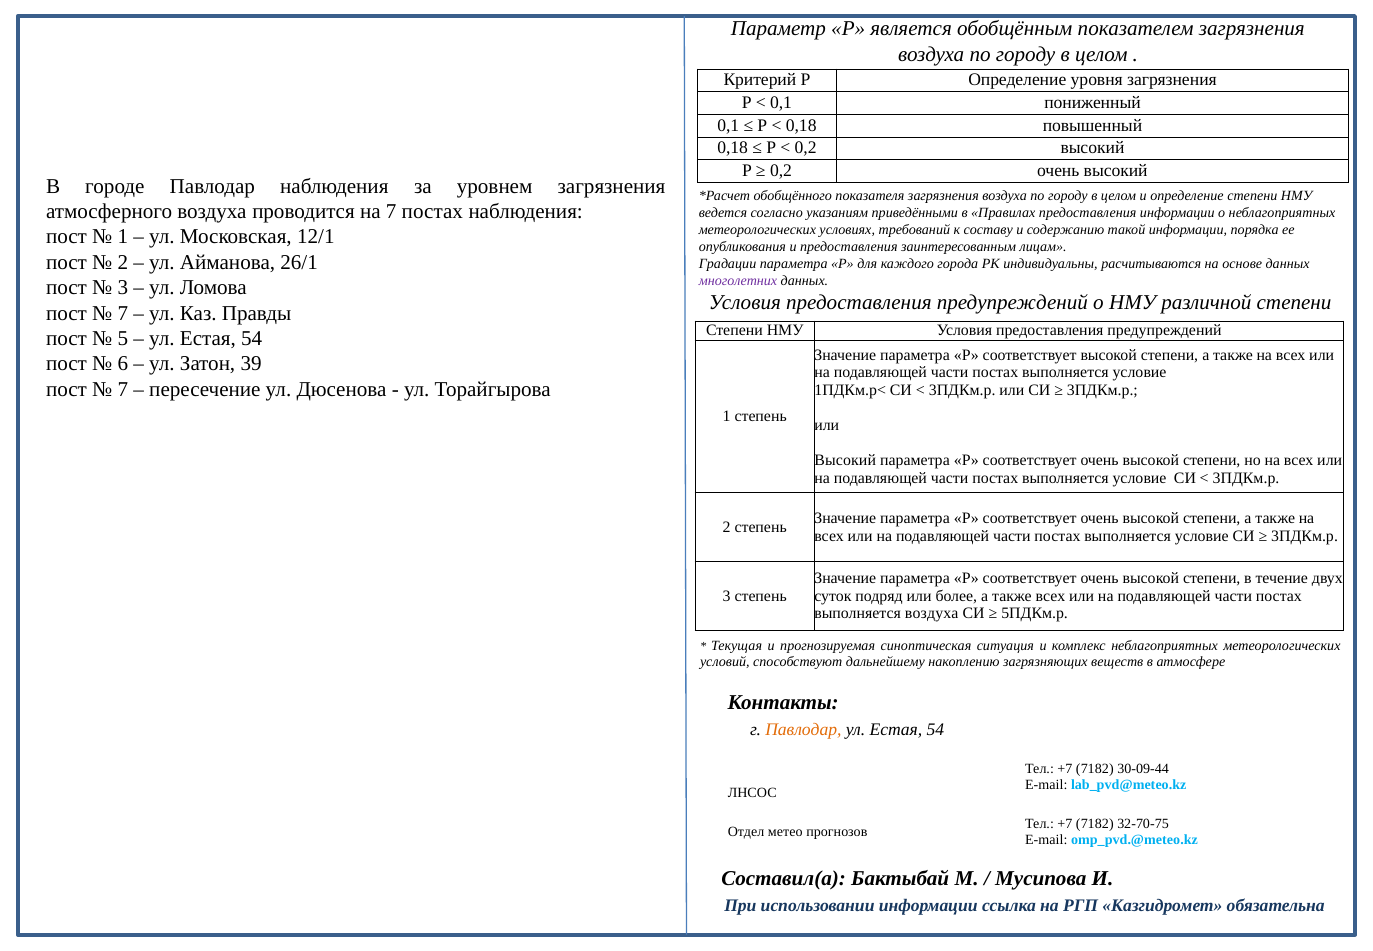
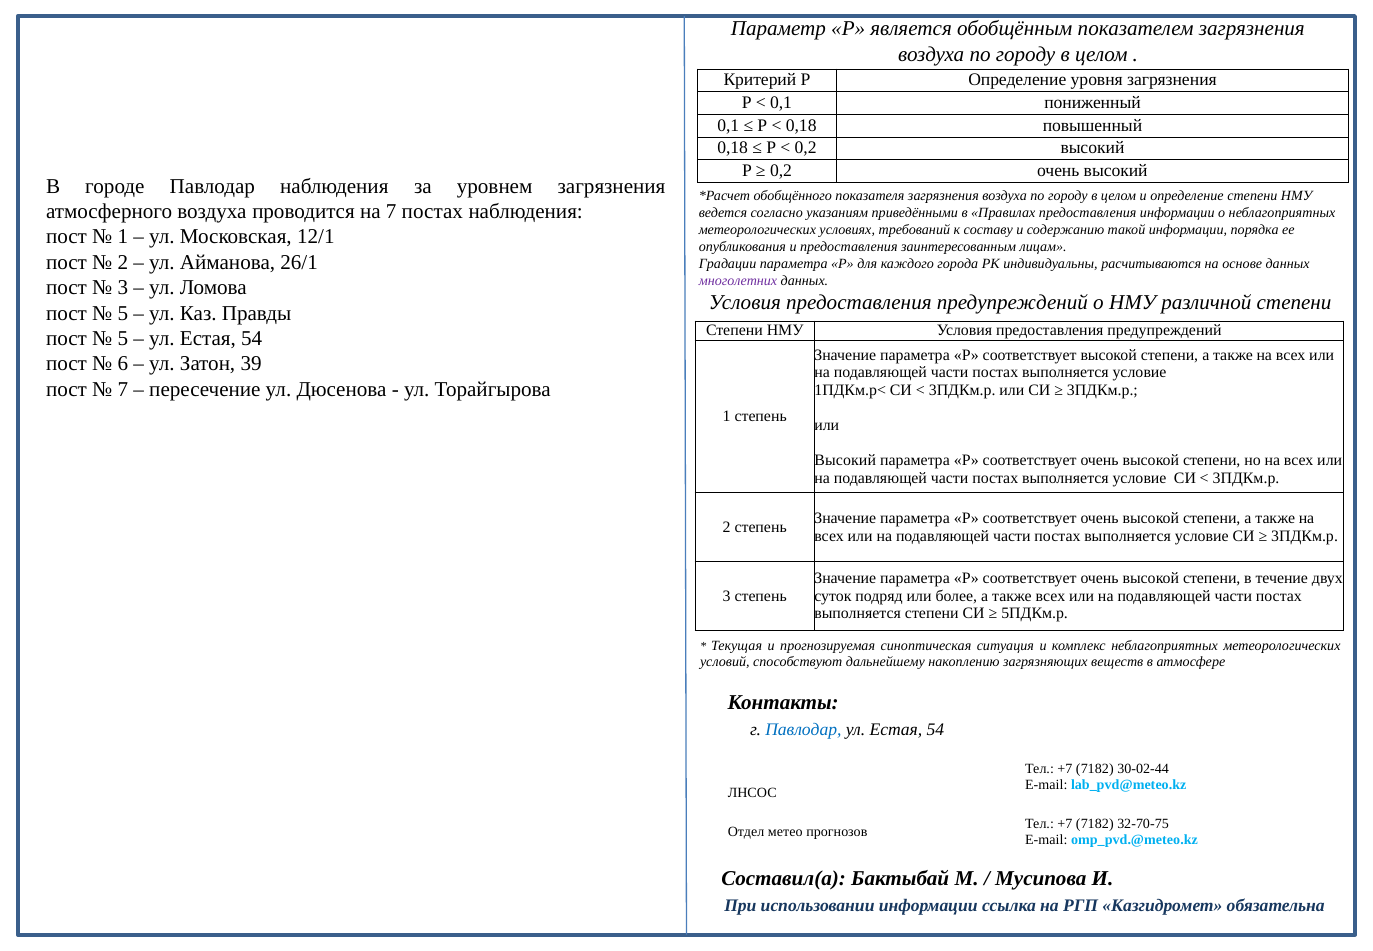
7: 7 -> 5 (123, 313)
выполняется воздуха: воздуха -> степени (932, 613)
Павлодар colour: orange -> blue (803, 730)
30-09-44: 30-09-44 -> 30-02-44 (1143, 769)
